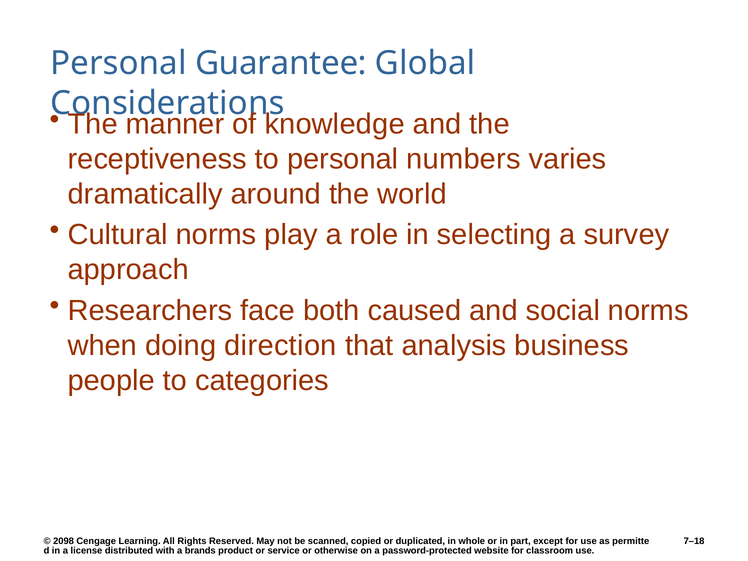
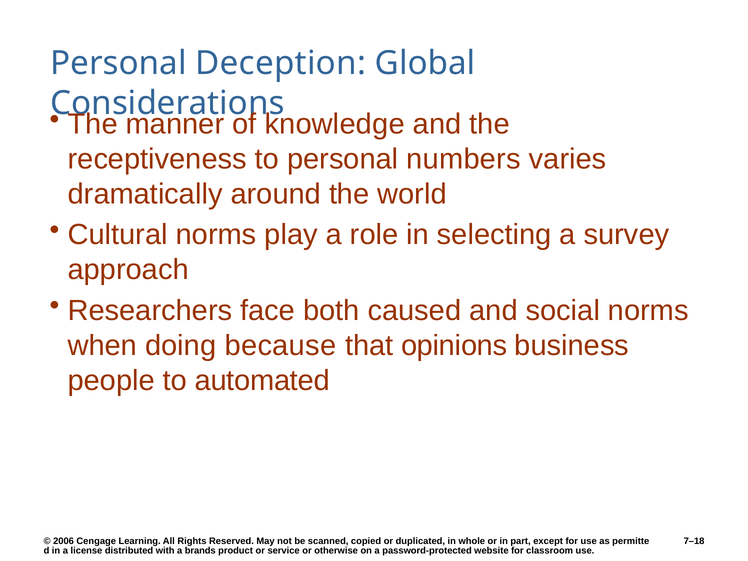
Guarantee: Guarantee -> Deception (281, 63)
direction: direction -> because (281, 345)
analysis: analysis -> opinions (454, 345)
categories: categories -> automated (262, 380)
2098: 2098 -> 2006 (64, 541)
